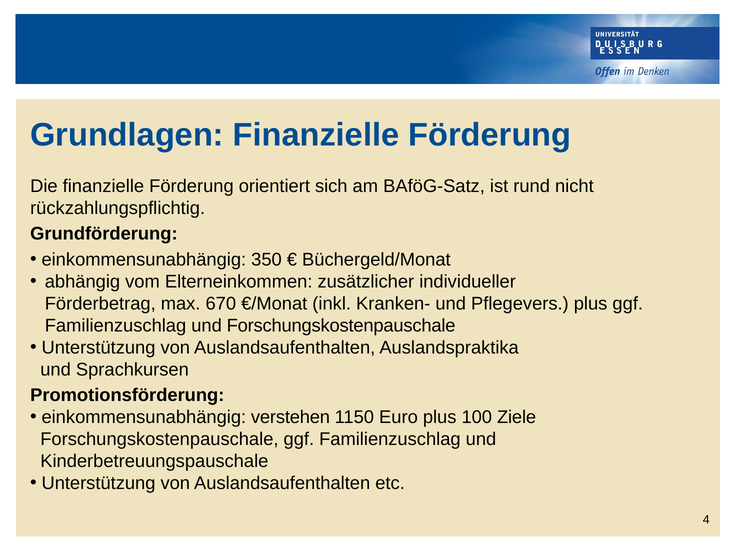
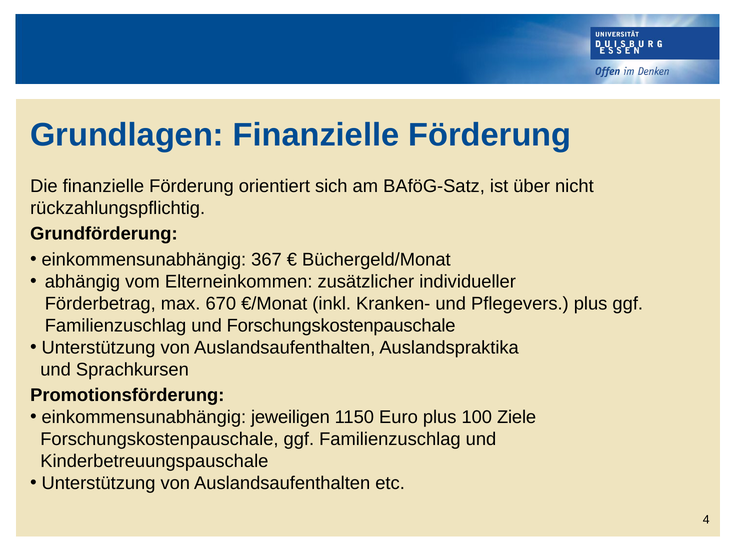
rund: rund -> über (532, 186)
350: 350 -> 367 (266, 259)
verstehen: verstehen -> jeweiligen (290, 417)
